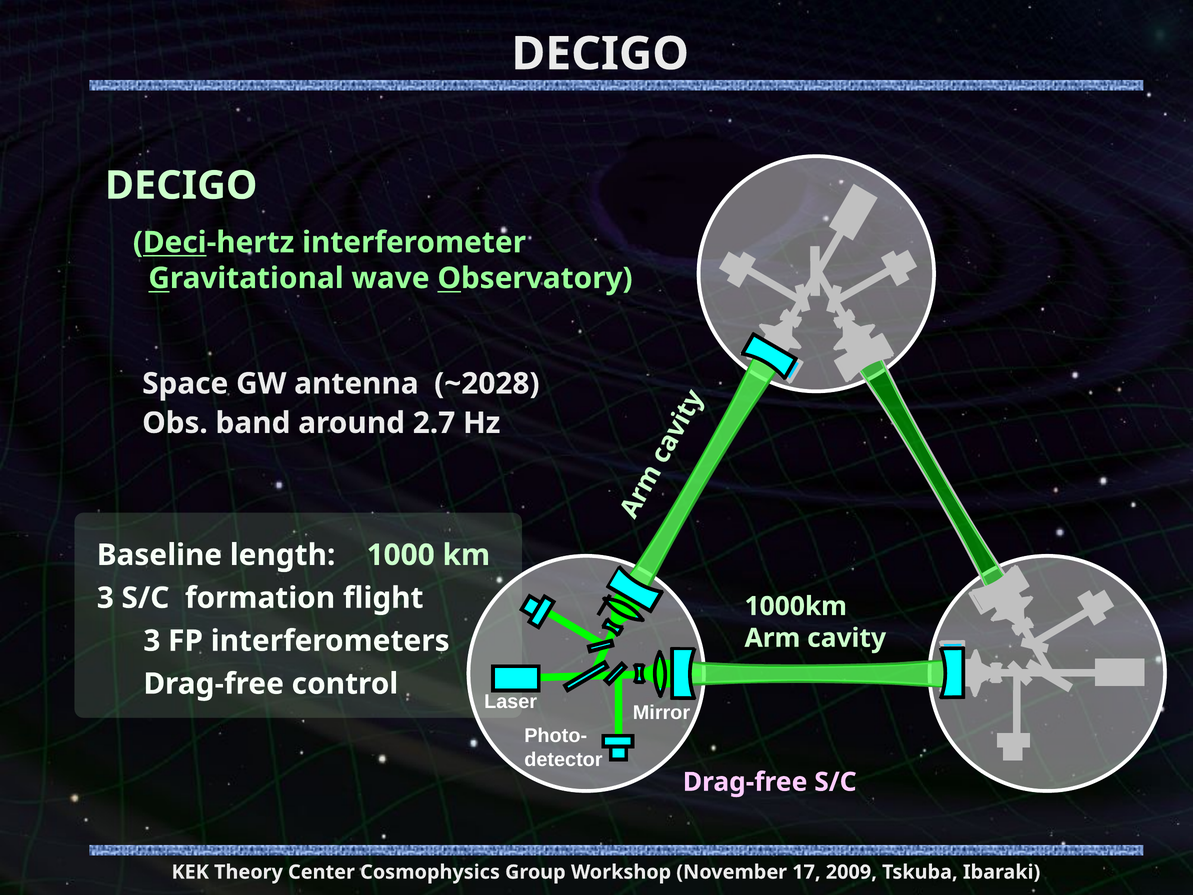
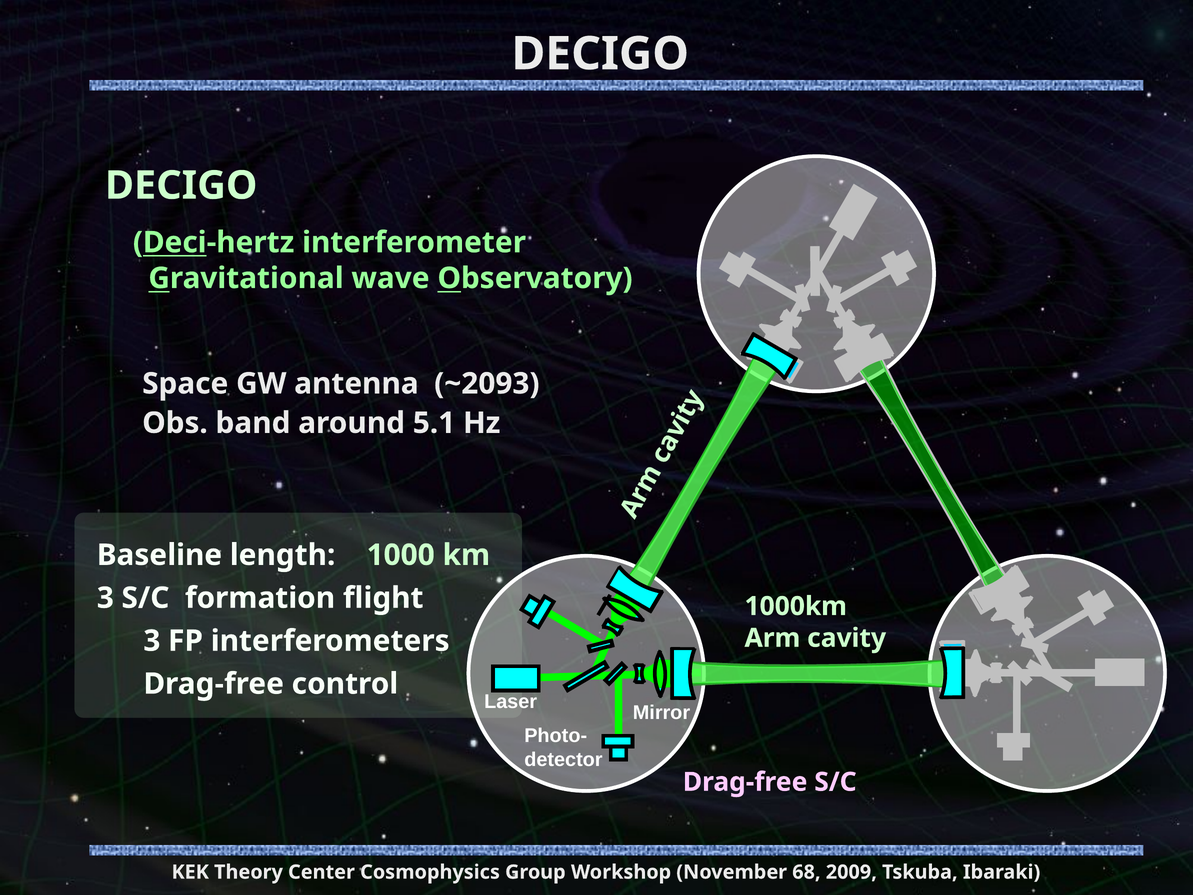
~2028: ~2028 -> ~2093 (487, 384)
2.7: 2.7 -> 5.1 (434, 423)
17: 17 -> 68 (806, 872)
